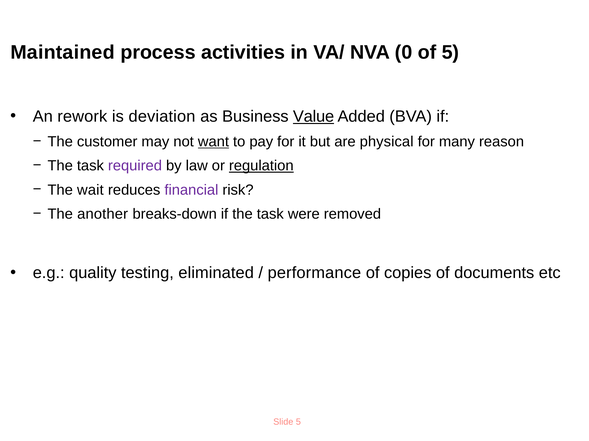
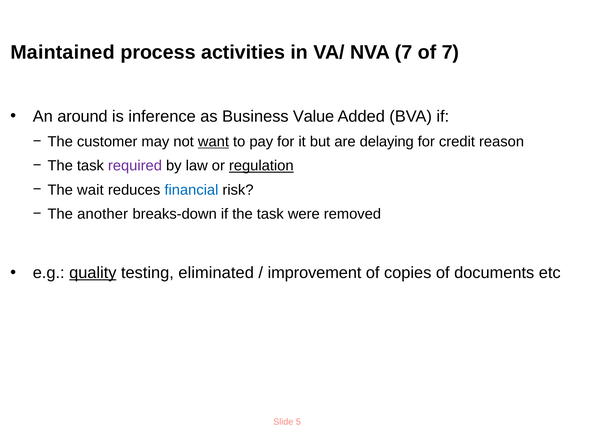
NVA 0: 0 -> 7 (404, 52)
of 5: 5 -> 7 (450, 52)
rework: rework -> around (82, 117)
deviation: deviation -> inference (162, 117)
Value underline: present -> none (314, 117)
physical: physical -> delaying (387, 142)
many: many -> credit (457, 142)
financial colour: purple -> blue (191, 190)
quality underline: none -> present (93, 273)
performance: performance -> improvement (315, 273)
